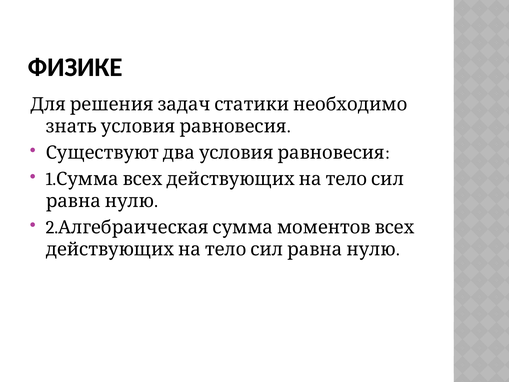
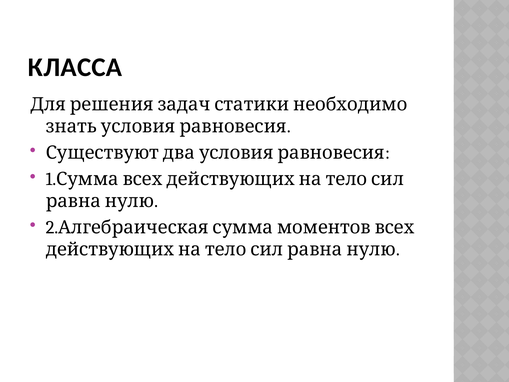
ФИЗИКЕ: ФИЗИКЕ -> КЛАССА (75, 67)
